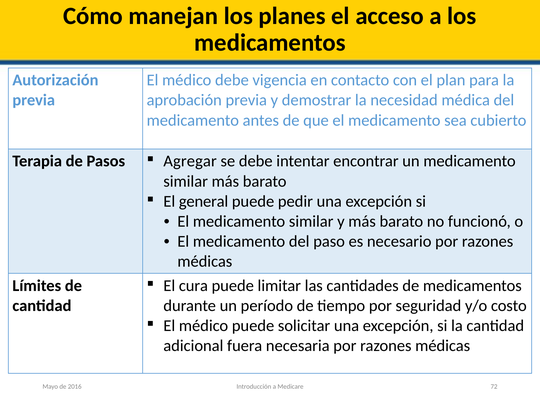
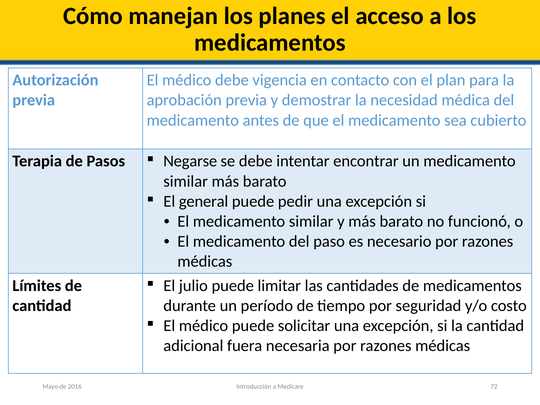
Agregar: Agregar -> Negarse (190, 161)
cura: cura -> julio (193, 286)
